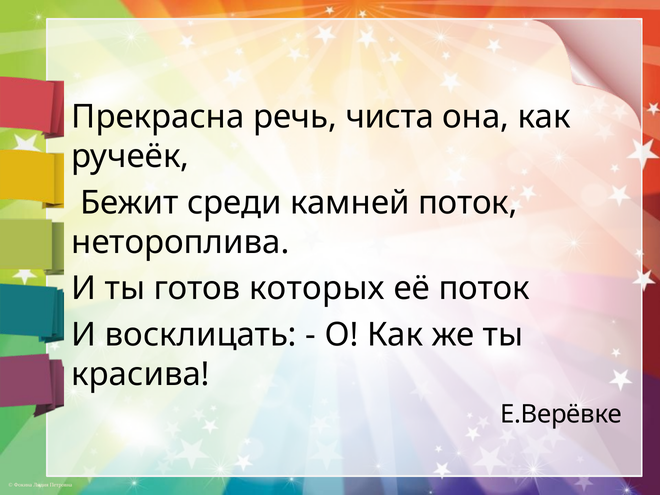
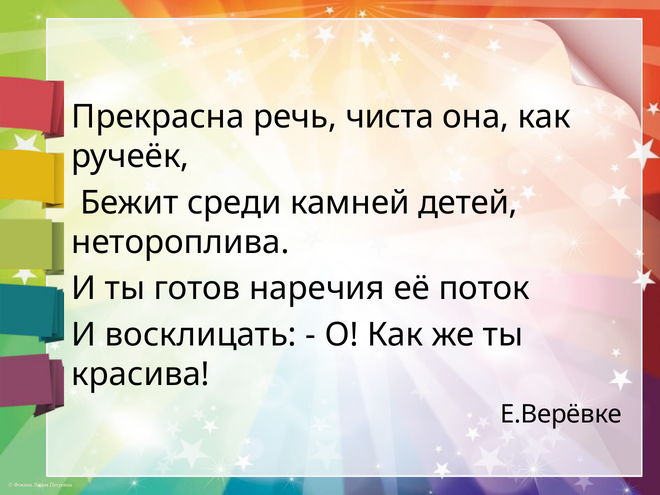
камней поток: поток -> детей (468, 203)
которых: которых -> наречия (317, 289)
